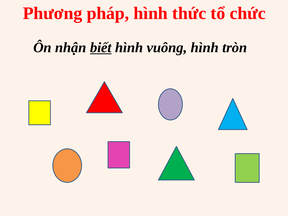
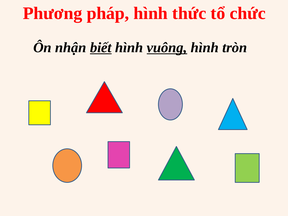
vuông underline: none -> present (167, 48)
